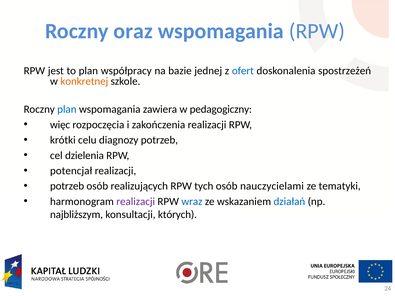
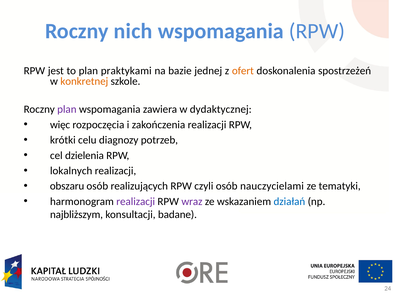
oraz: oraz -> nich (133, 31)
współpracy: współpracy -> praktykami (126, 71)
ofert colour: blue -> orange (243, 71)
plan colour: blue -> purple (67, 109)
pedagogiczny: pedagogiczny -> dydaktycznej (221, 109)
potencjał: potencjał -> lokalnych (71, 171)
potrzeb: potrzeb -> obszaru (67, 186)
tych: tych -> czyli (204, 186)
wraz colour: blue -> purple (192, 202)
których: których -> badane (177, 215)
